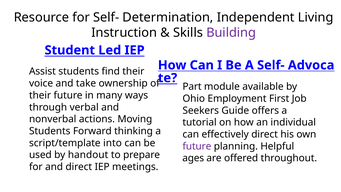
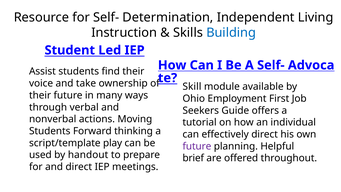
Building colour: purple -> blue (231, 33)
Part: Part -> Skill (192, 87)
into: into -> play (113, 143)
ages: ages -> brief (193, 158)
